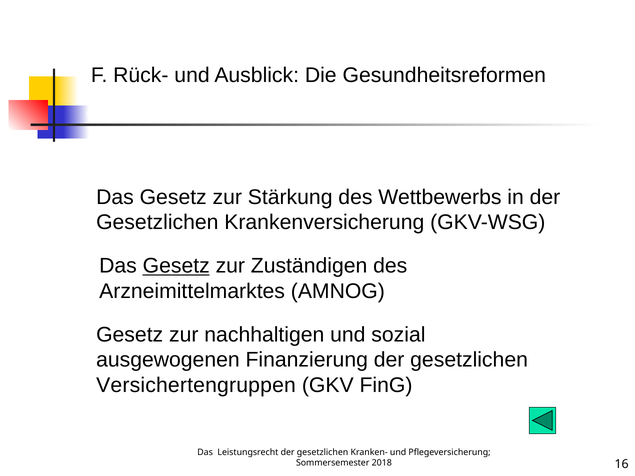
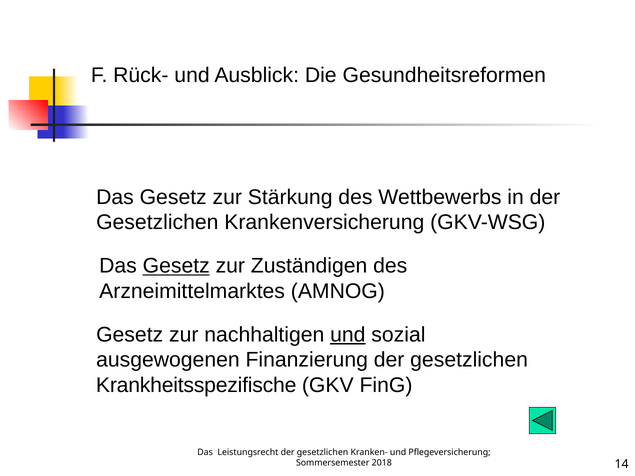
und underline: none -> present (348, 335)
Versichertengruppen: Versichertengruppen -> Krankheitsspezifische (196, 386)
16: 16 -> 14 (622, 464)
